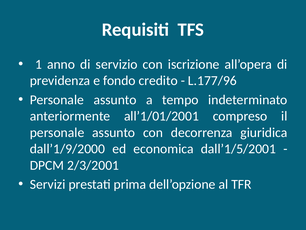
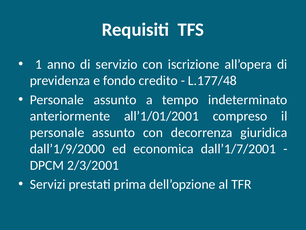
L.177/96: L.177/96 -> L.177/48 (212, 81)
dall’1/5/2001: dall’1/5/2001 -> dall’1/7/2001 (238, 149)
